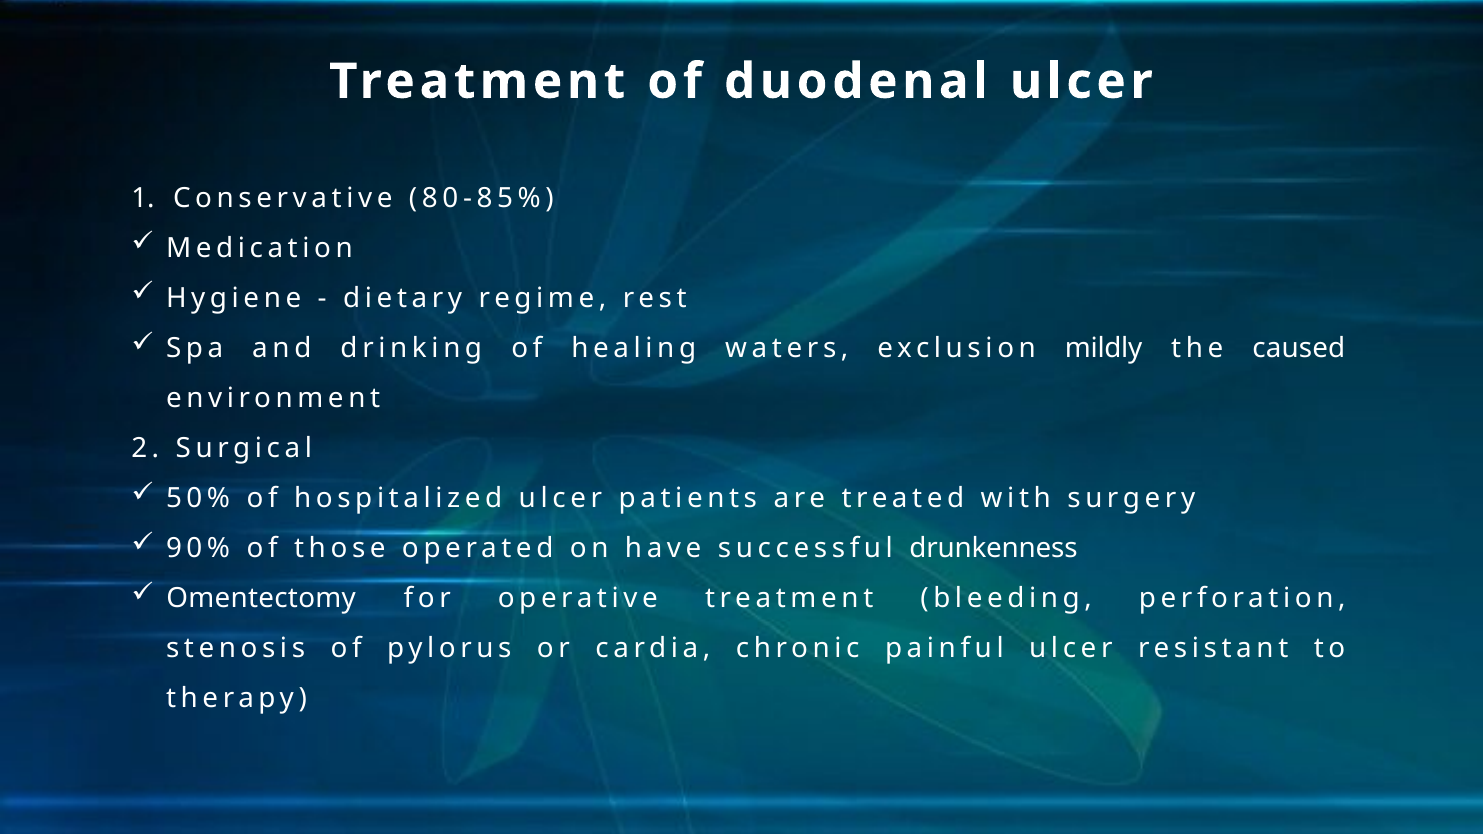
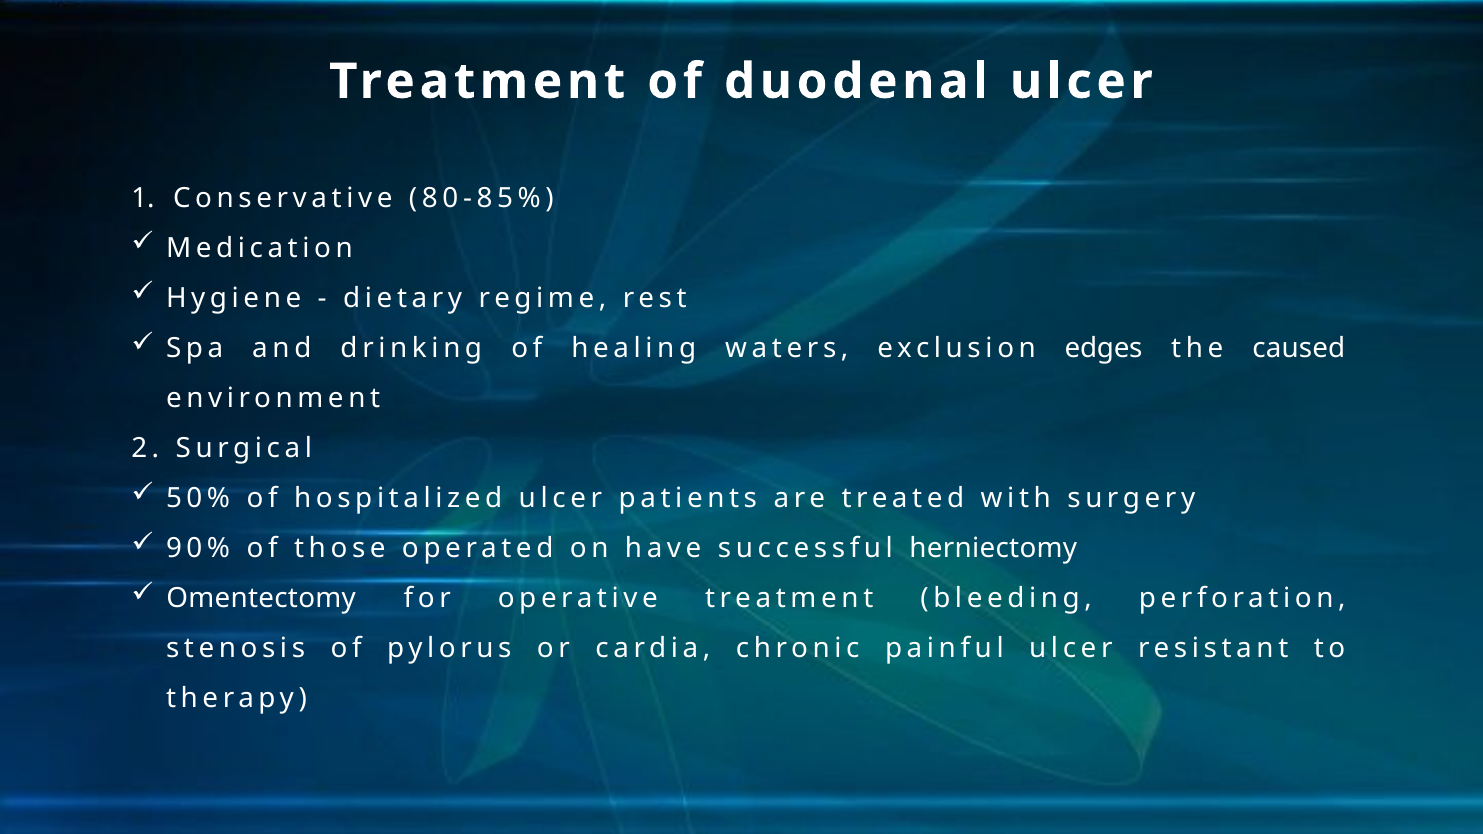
mildly: mildly -> edges (1104, 349)
drunkenness: drunkenness -> herniectomy (993, 549)
